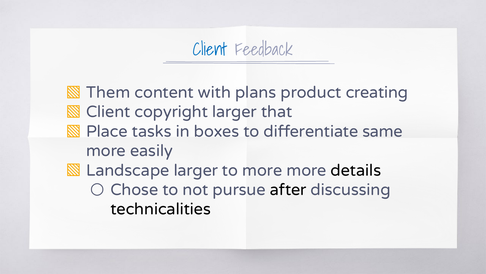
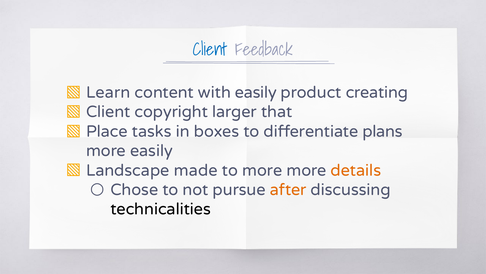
Them: Them -> Learn (108, 92)
with plans: plans -> easily (256, 92)
same: same -> plans (383, 131)
Landscape larger: larger -> made (196, 170)
details colour: black -> orange (356, 170)
after colour: black -> orange (288, 189)
